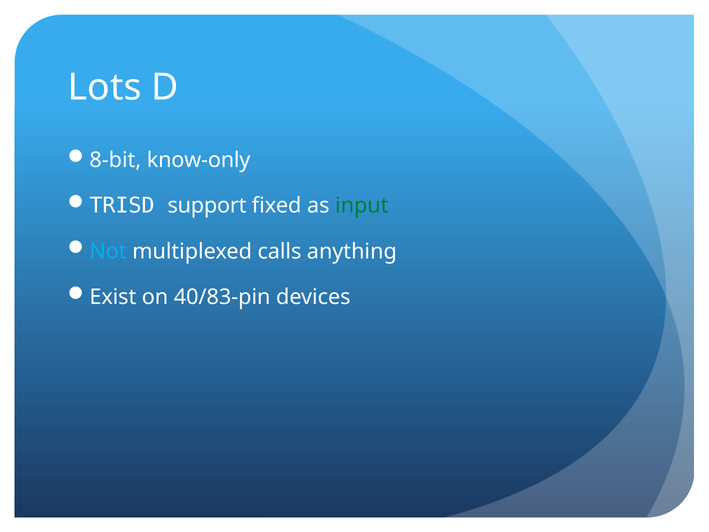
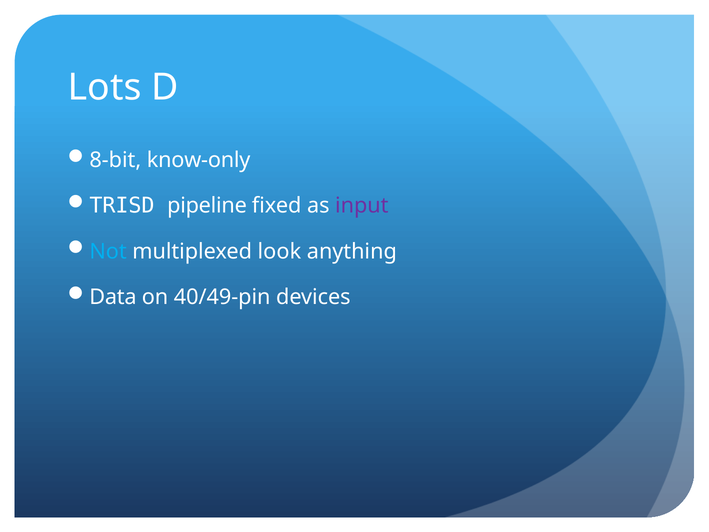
support: support -> pipeline (207, 206)
input colour: green -> purple (362, 206)
calls: calls -> look (279, 251)
Exist: Exist -> Data (113, 297)
40/83-pin: 40/83-pin -> 40/49-pin (222, 297)
